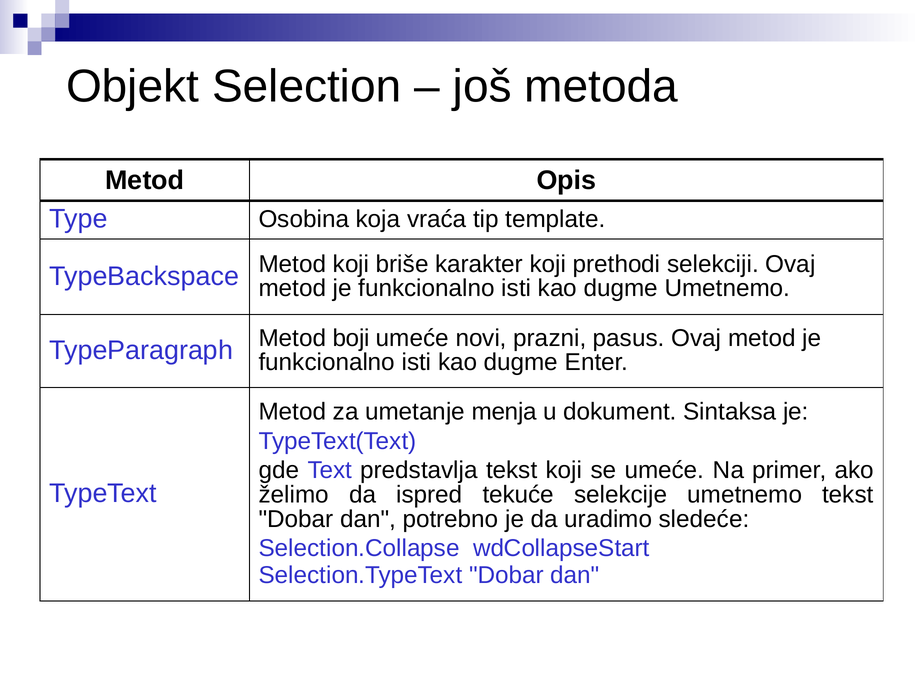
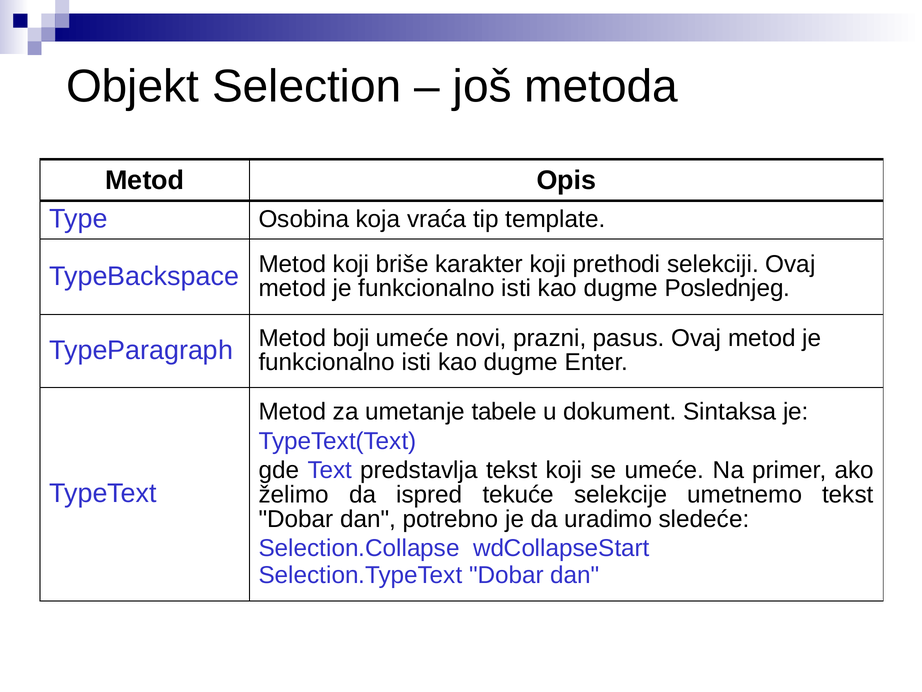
dugme Umetnemo: Umetnemo -> Poslednjeg (727, 288)
menja: menja -> tabele (504, 411)
